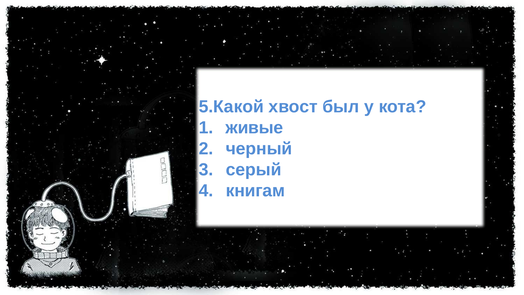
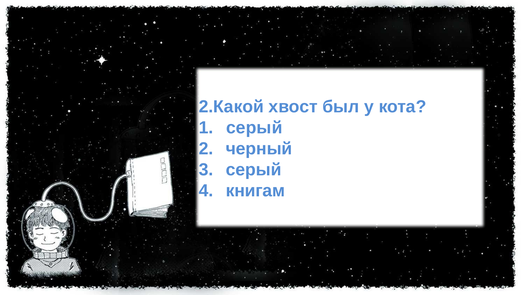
5.Какой: 5.Какой -> 2.Какой (231, 107)
живые: живые -> серый (254, 128)
